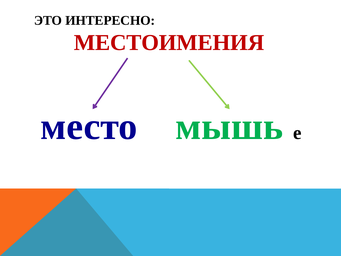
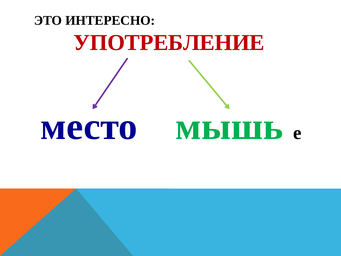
МЕСТОИМЕНИЯ: МЕСТОИМЕНИЯ -> УПОТРЕБЛЕНИЕ (169, 43)
